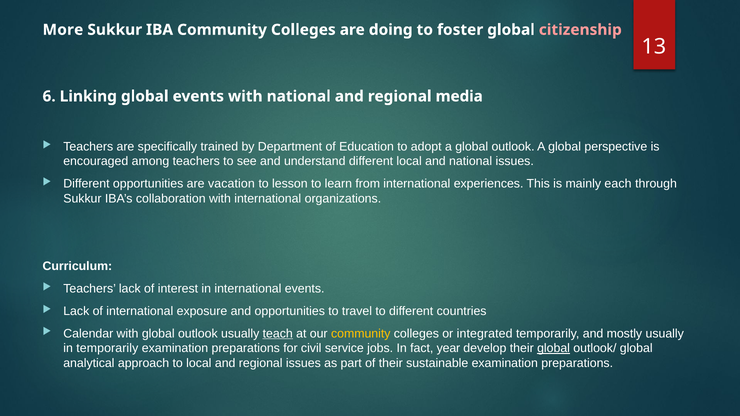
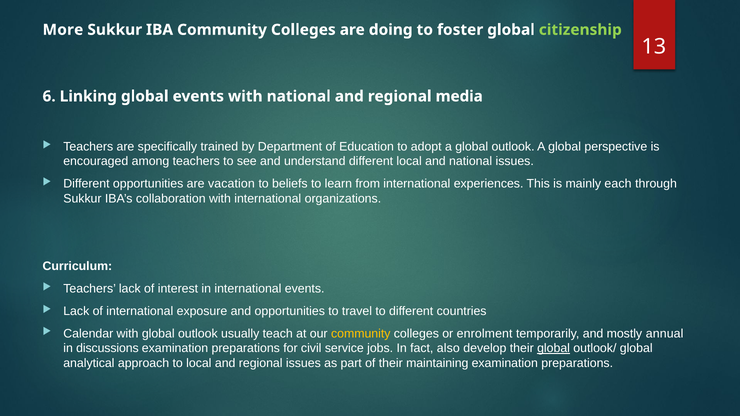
citizenship colour: pink -> light green (580, 30)
lesson: lesson -> beliefs (290, 184)
teach underline: present -> none (278, 334)
integrated: integrated -> enrolment (485, 334)
mostly usually: usually -> annual (665, 334)
in temporarily: temporarily -> discussions (107, 348)
year: year -> also (448, 348)
sustainable: sustainable -> maintaining (437, 363)
